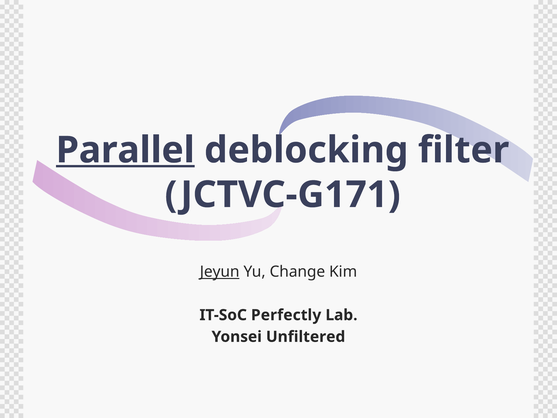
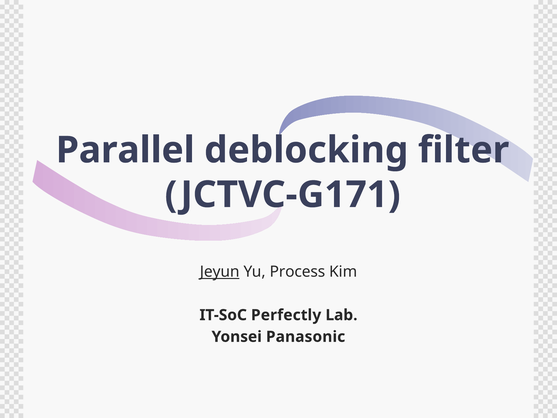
Parallel underline: present -> none (125, 150)
Change: Change -> Process (297, 272)
Unfiltered: Unfiltered -> Panasonic (306, 337)
